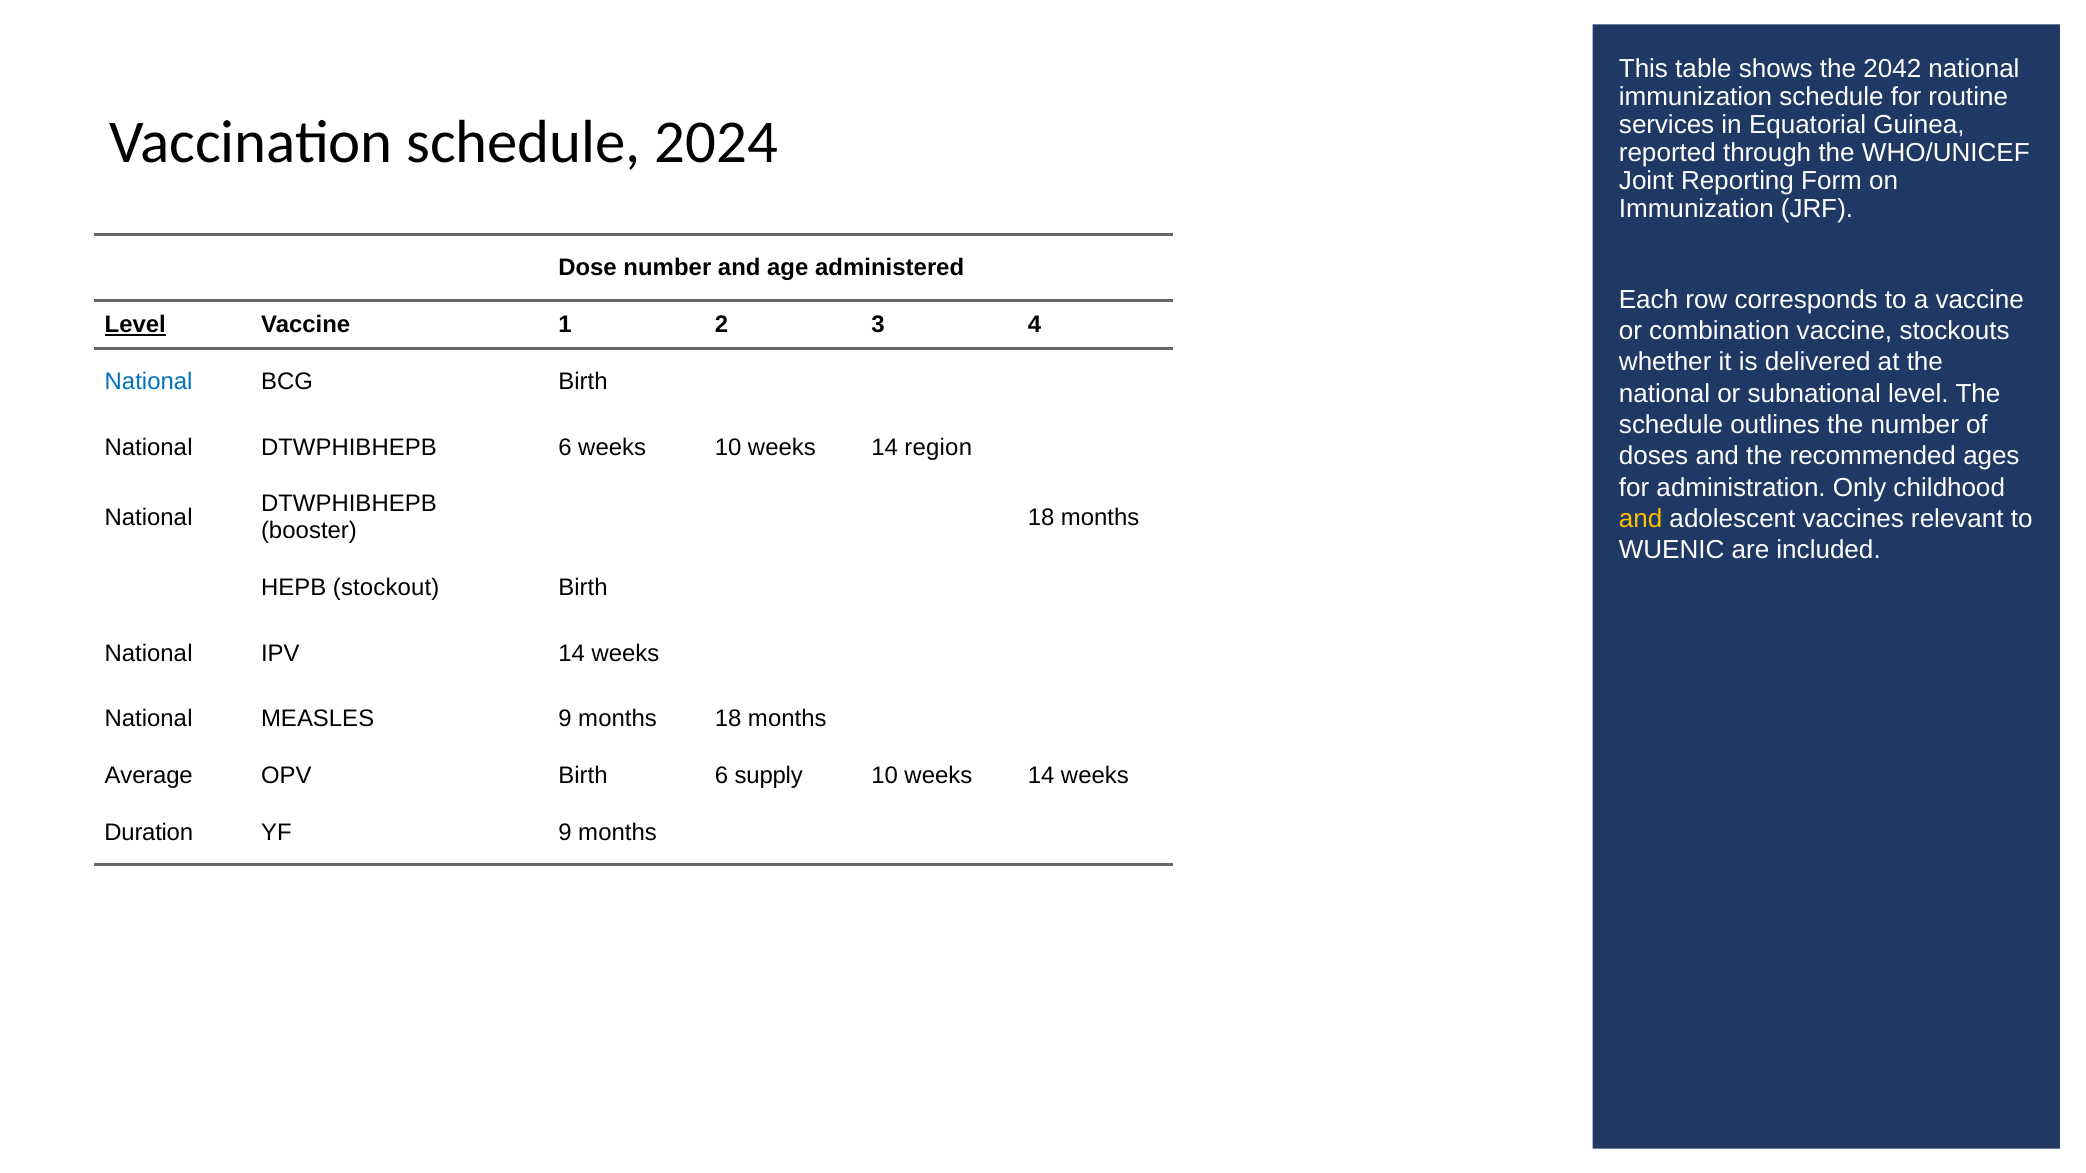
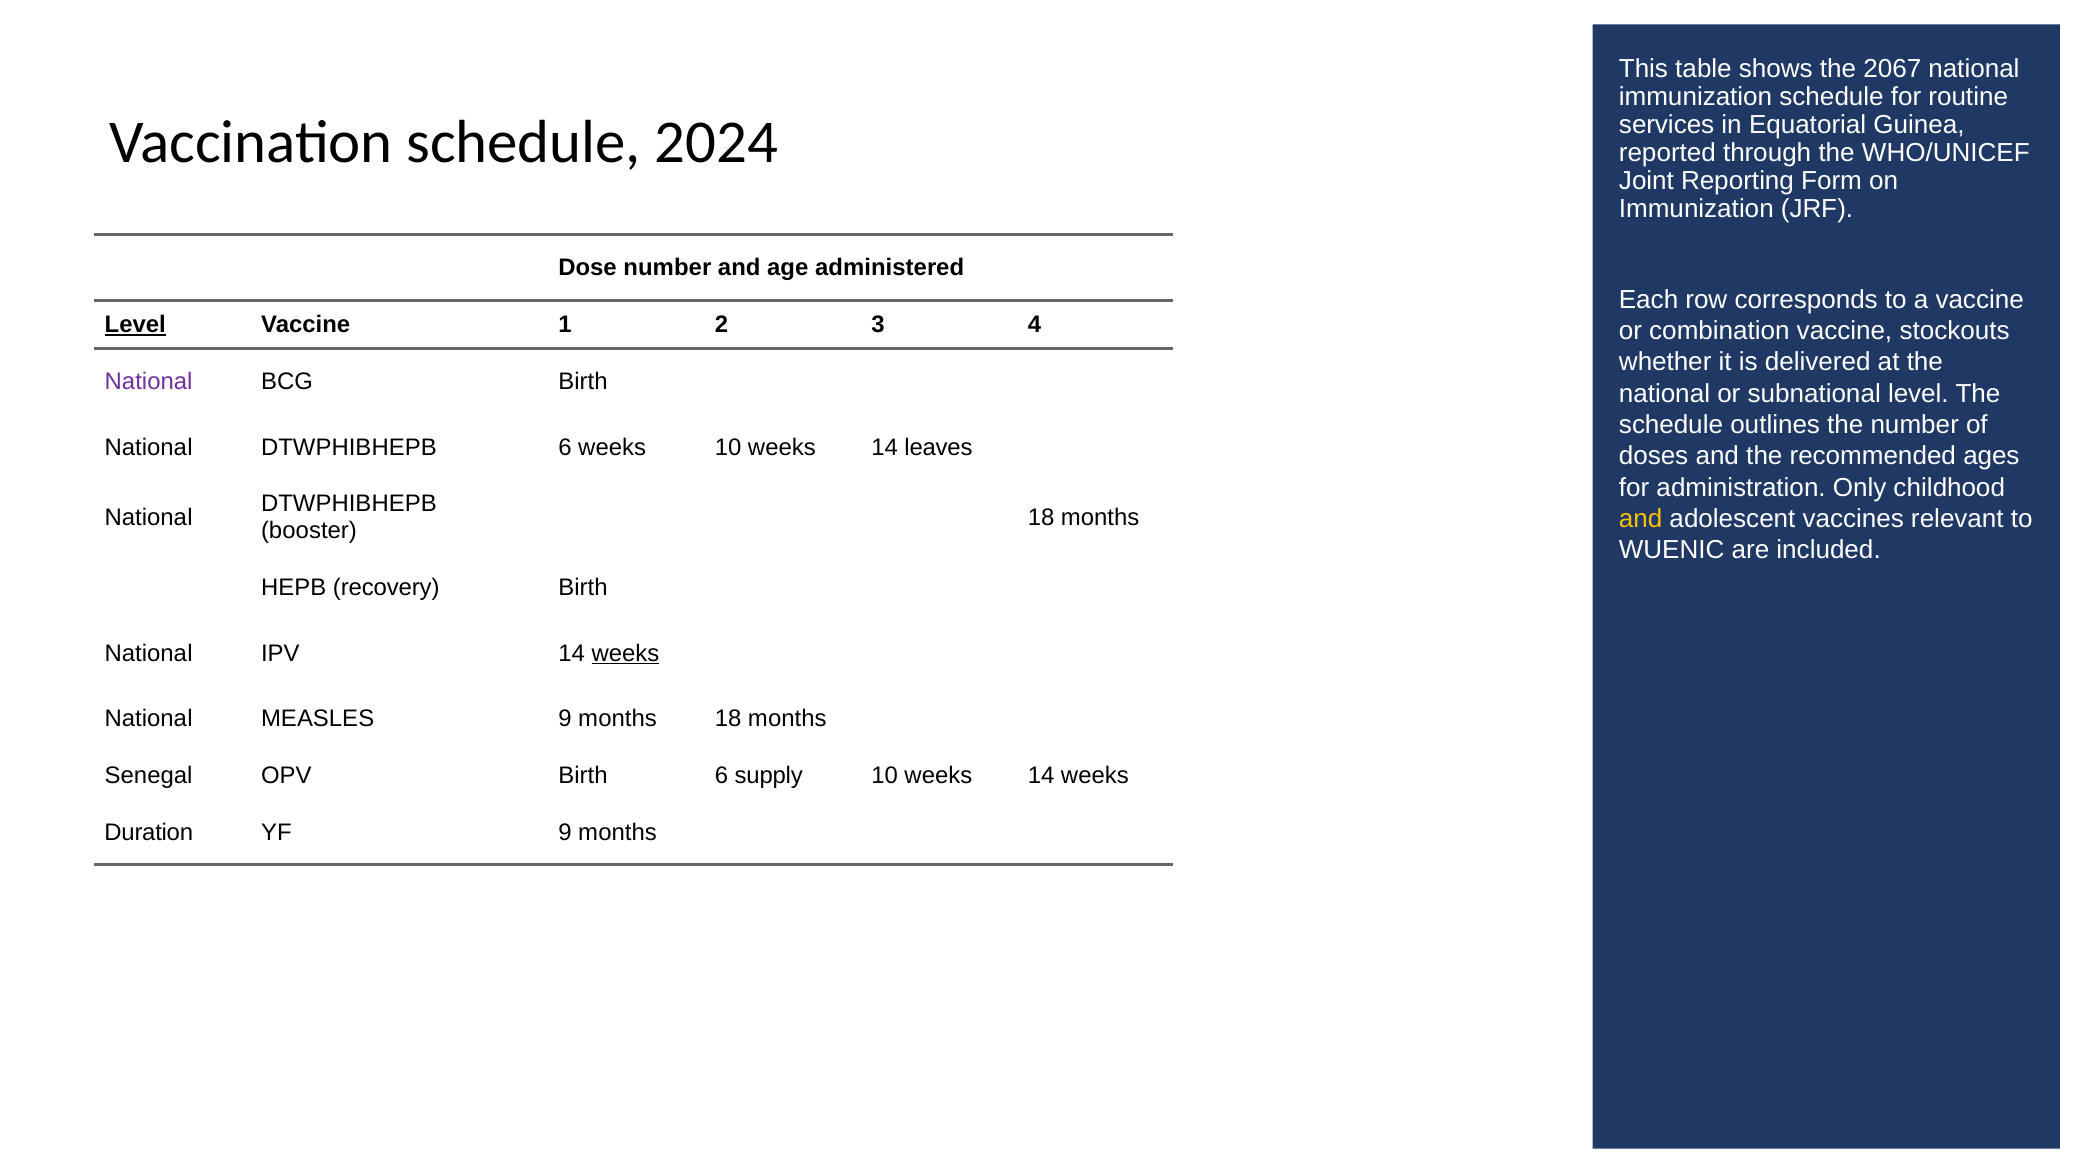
2042: 2042 -> 2067 (1892, 69)
National colour: blue -> purple (149, 382)
region: region -> leaves (938, 447)
stockout: stockout -> recovery (386, 588)
weeks underline: none -> present (625, 653)
Average: Average -> Senegal (149, 776)
